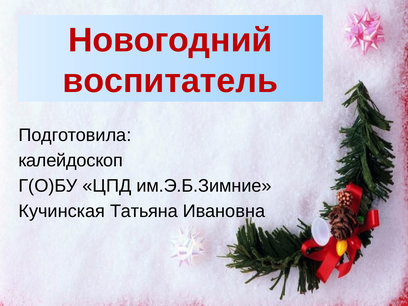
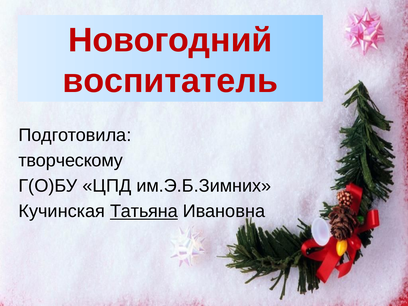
калейдоскоп: калейдоскоп -> творческому (71, 160)
им.Э.Б.Зимние: им.Э.Б.Зимние -> им.Э.Б.Зимних (204, 186)
Татьяна underline: none -> present (144, 211)
